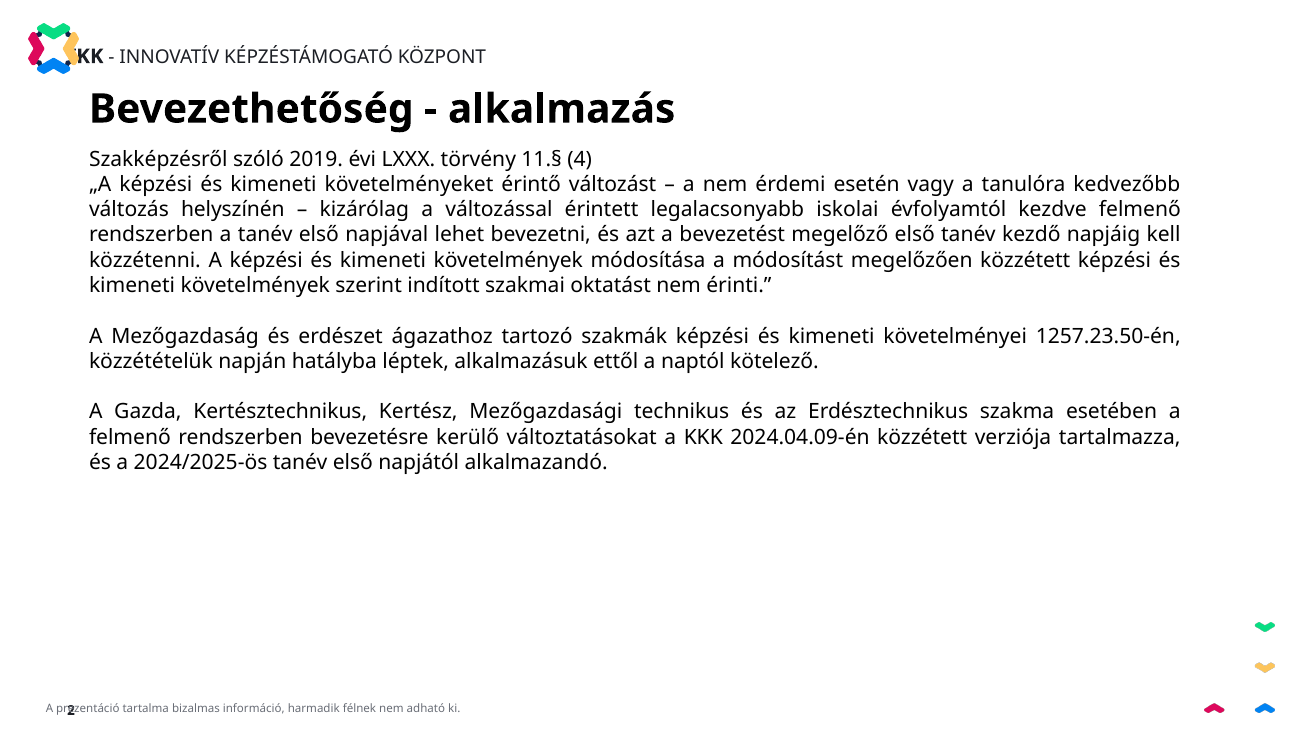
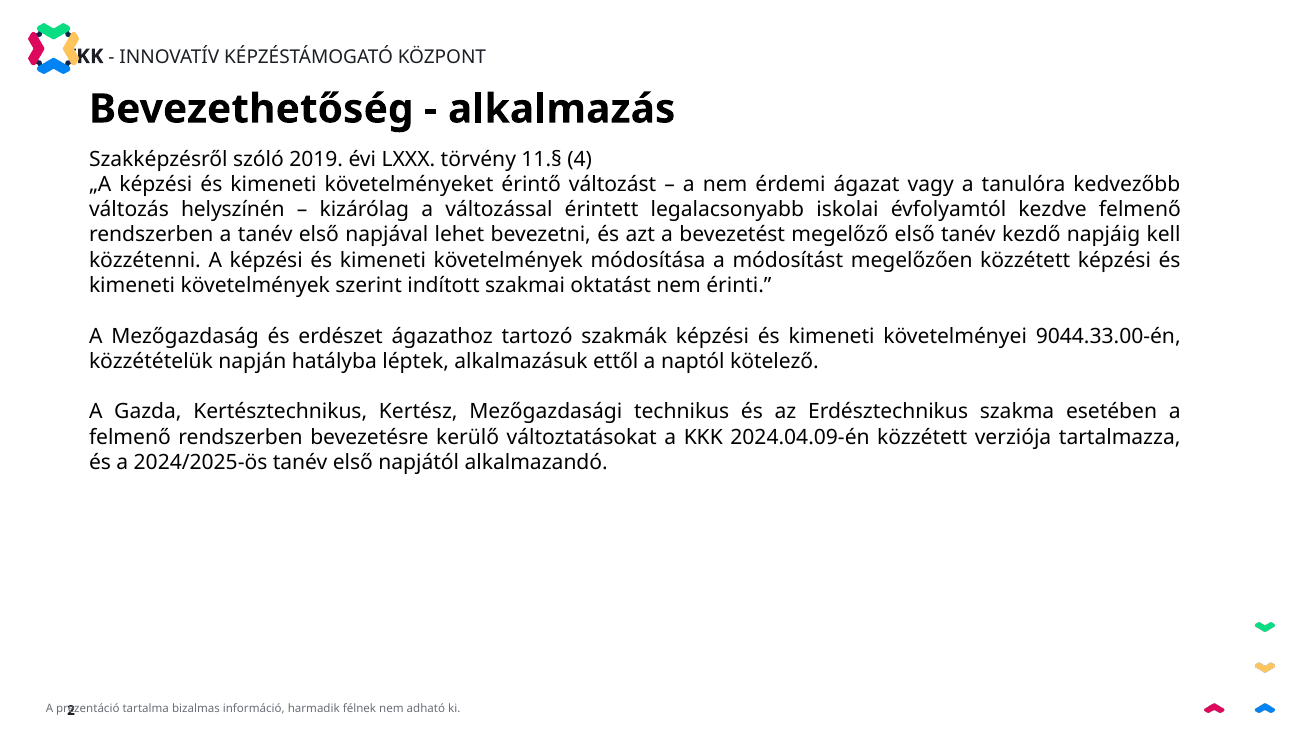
esetén: esetén -> ágazat (867, 184)
1257.23.50-én: 1257.23.50-én -> 9044.33.00-én (1108, 336)
